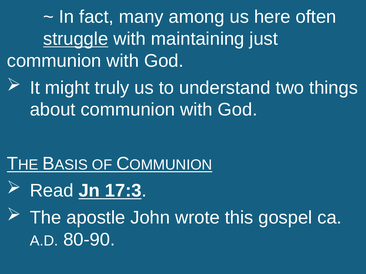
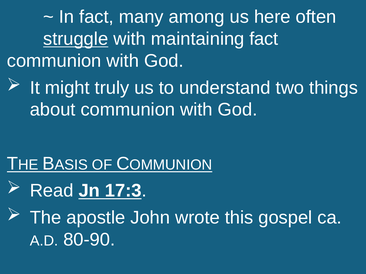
maintaining just: just -> fact (264, 39)
